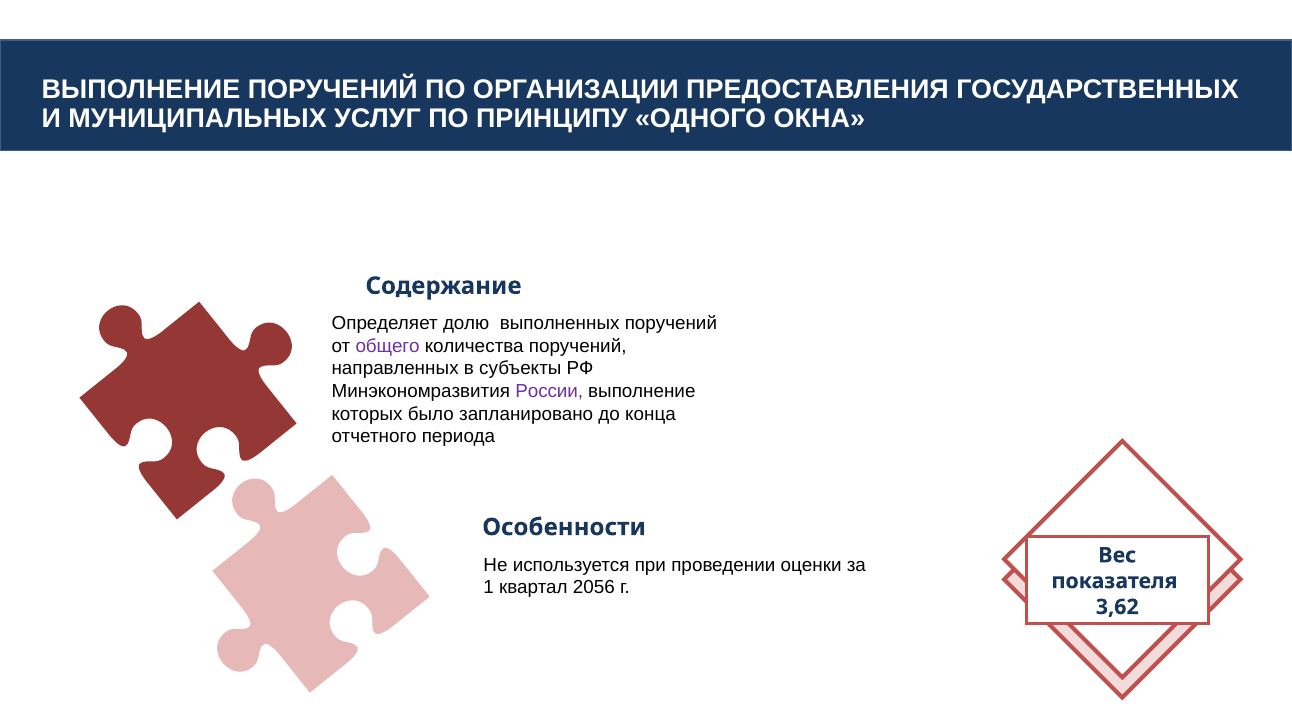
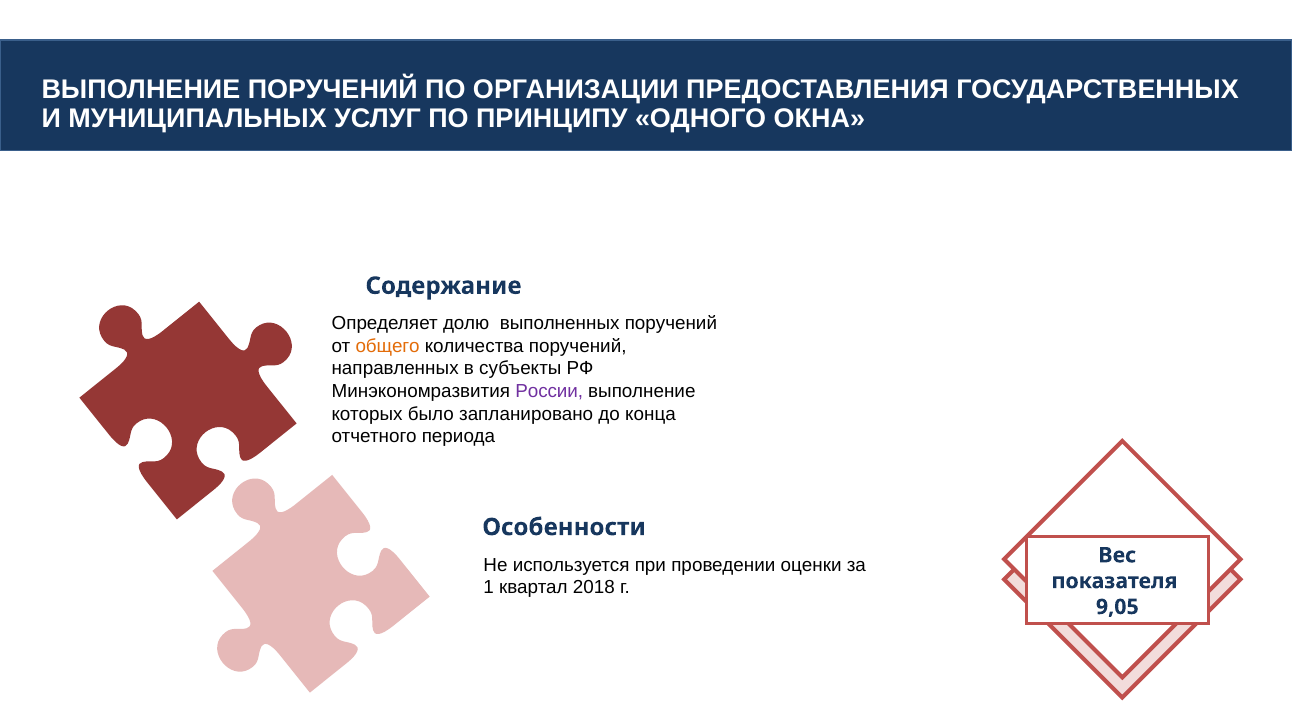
общего colour: purple -> orange (388, 346)
2056: 2056 -> 2018 (594, 587)
3,62: 3,62 -> 9,05 (1117, 607)
